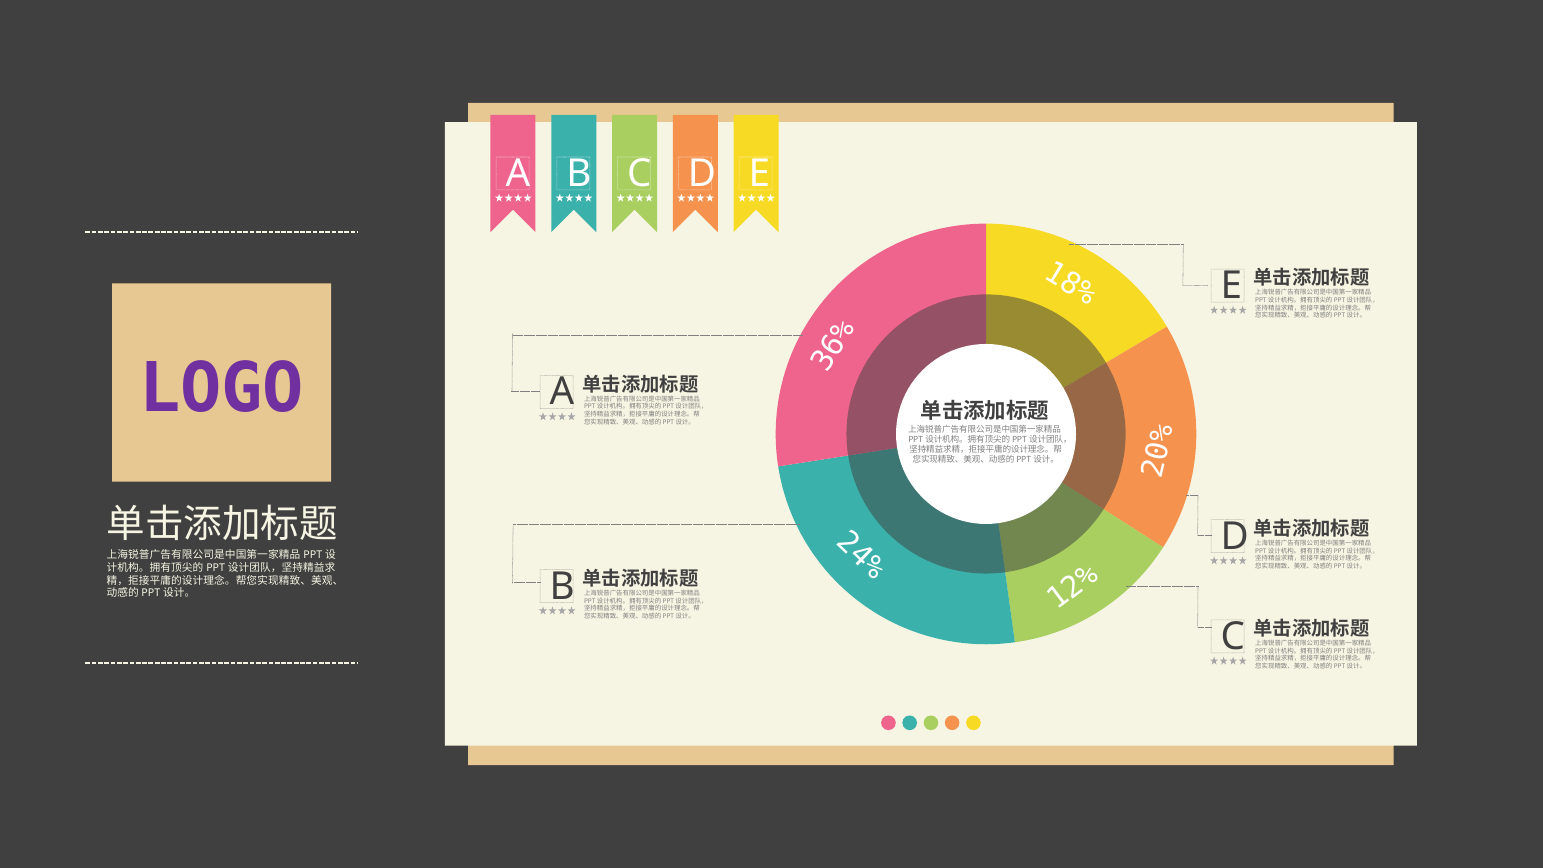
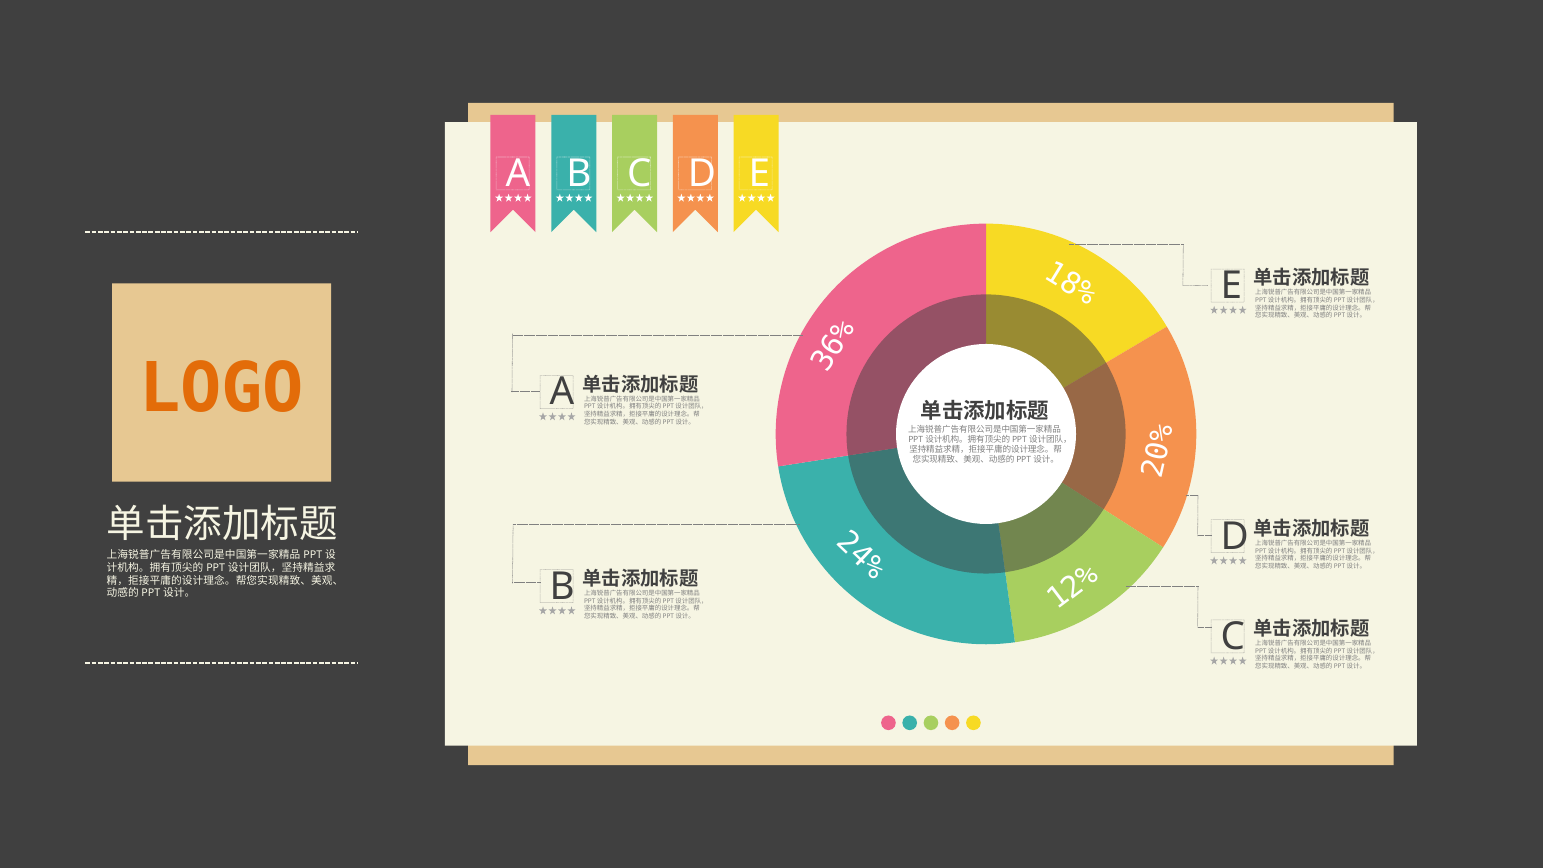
LOGO colour: purple -> orange (222, 389)
